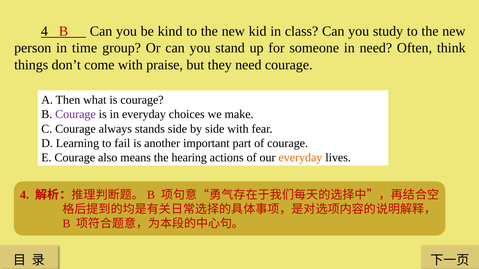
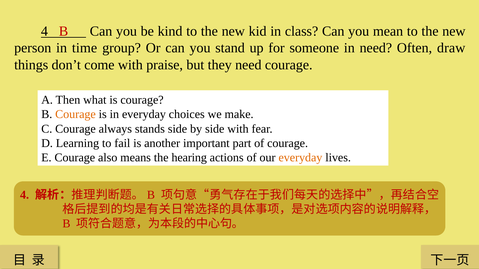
study: study -> mean (388, 31)
think: think -> draw (451, 48)
Courage colour: purple -> orange (76, 115)
